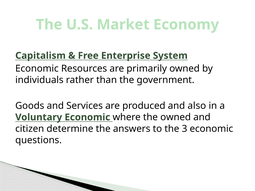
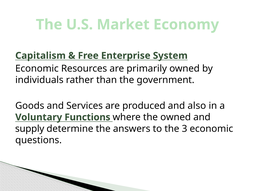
Voluntary Economic: Economic -> Functions (87, 117)
citizen: citizen -> supply (30, 129)
